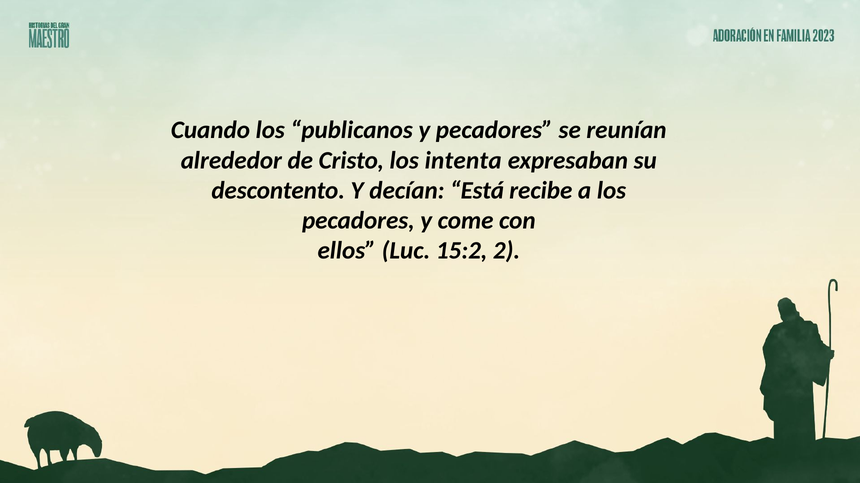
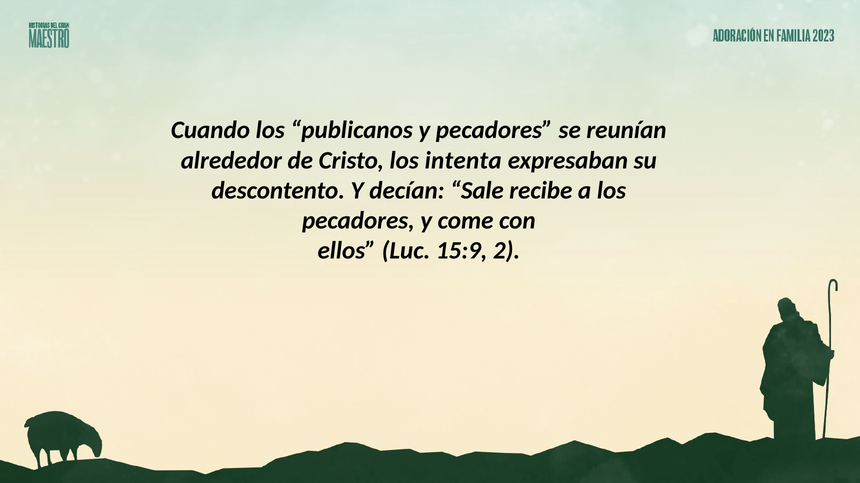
Está: Está -> Sale (477, 191)
15:2: 15:2 -> 15:9 (462, 251)
